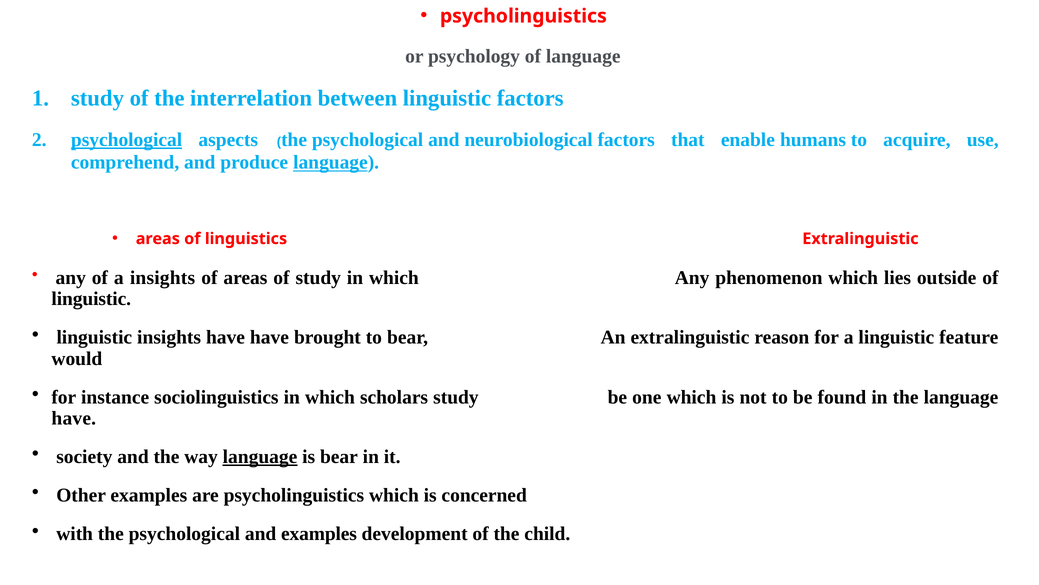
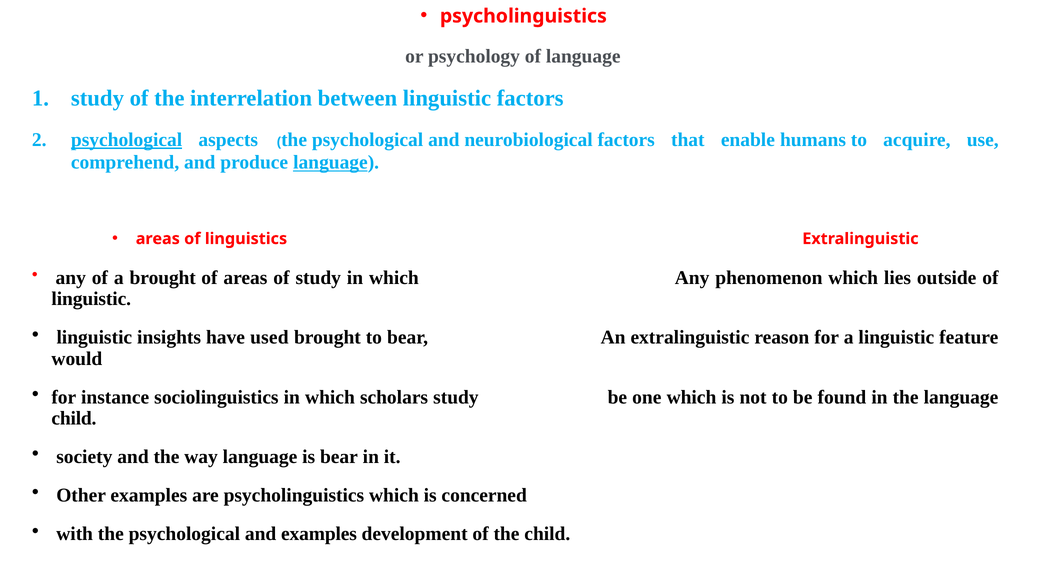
a insights: insights -> brought (163, 278)
have have: have -> used (269, 337)
have: have -> child (74, 418)
language underline: present -> none (260, 456)
